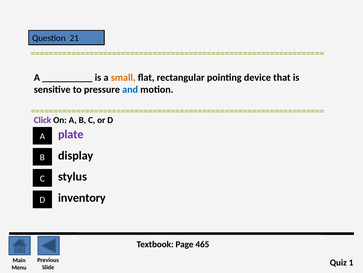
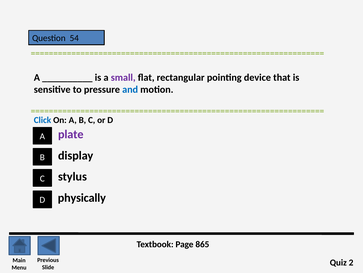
21: 21 -> 54 (74, 38)
small colour: orange -> purple (123, 77)
Click colour: purple -> blue (42, 120)
inventory: inventory -> physically (82, 197)
465: 465 -> 865 (202, 244)
1: 1 -> 2 (351, 262)
